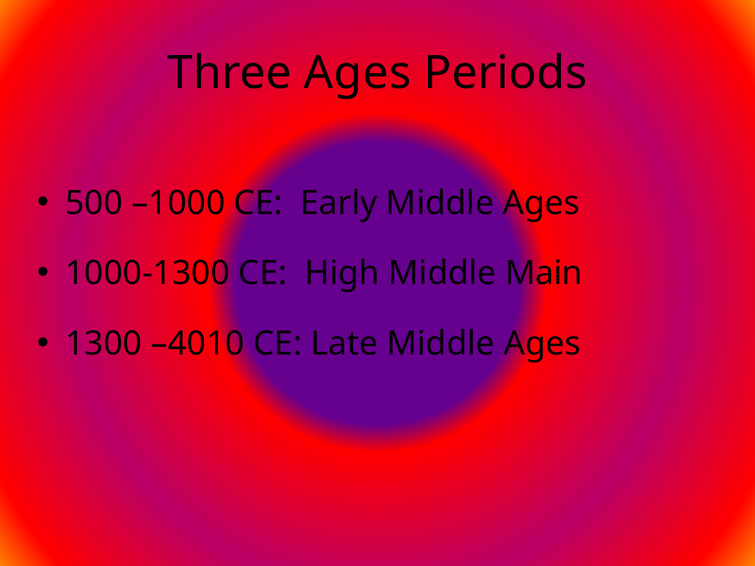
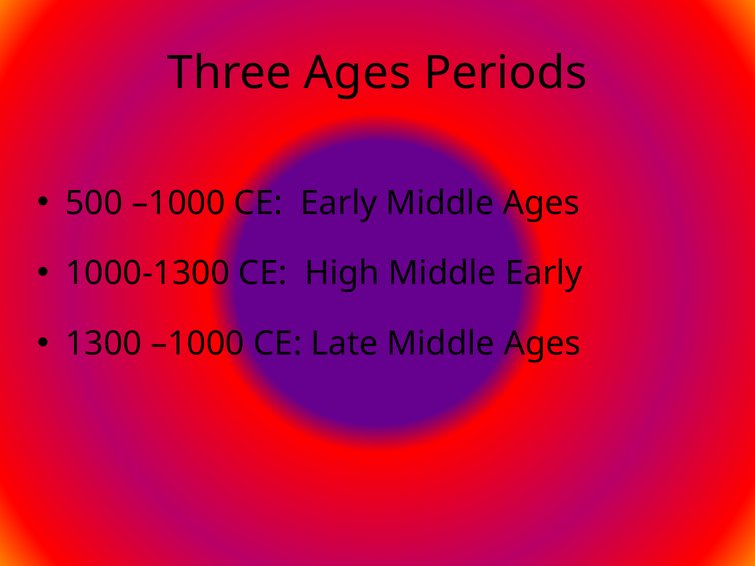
Middle Main: Main -> Early (544, 274)
1300 –4010: –4010 -> –1000 (198, 344)
